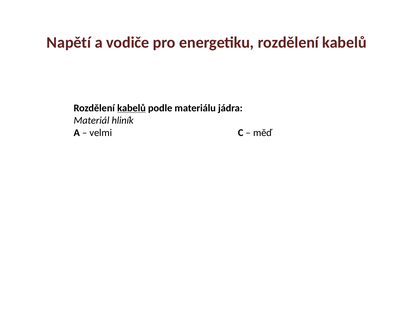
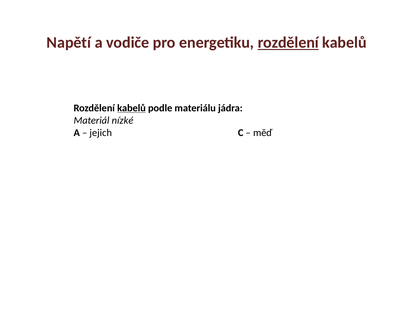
rozdělení underline: none -> present (288, 43)
hliník: hliník -> nízké (123, 120)
velmi: velmi -> jejich (101, 132)
